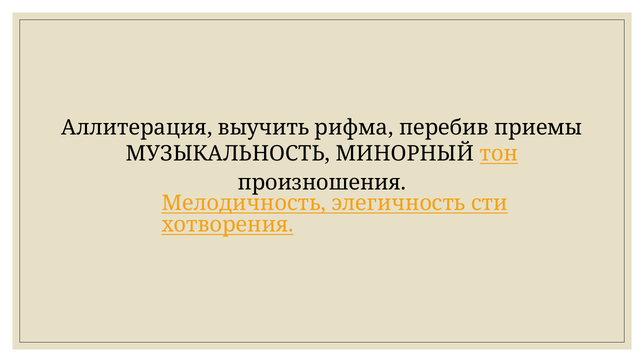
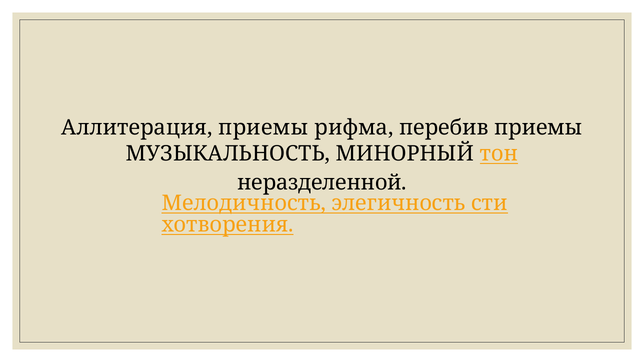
Аллитерация выучить: выучить -> приемы (263, 128)
произношения: произношения -> неразделенной (322, 183)
